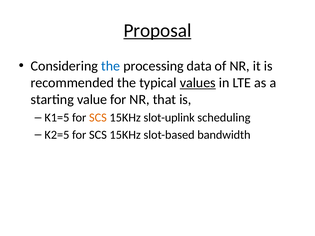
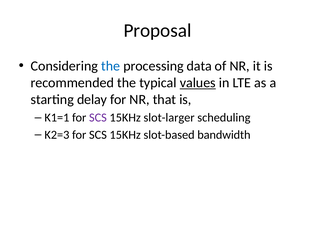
Proposal underline: present -> none (157, 30)
value: value -> delay (92, 100)
K1=5: K1=5 -> K1=1 (57, 118)
SCS colour: orange -> purple (98, 118)
slot-uplink: slot-uplink -> slot-larger (169, 118)
K2=5: K2=5 -> K2=3 (57, 135)
